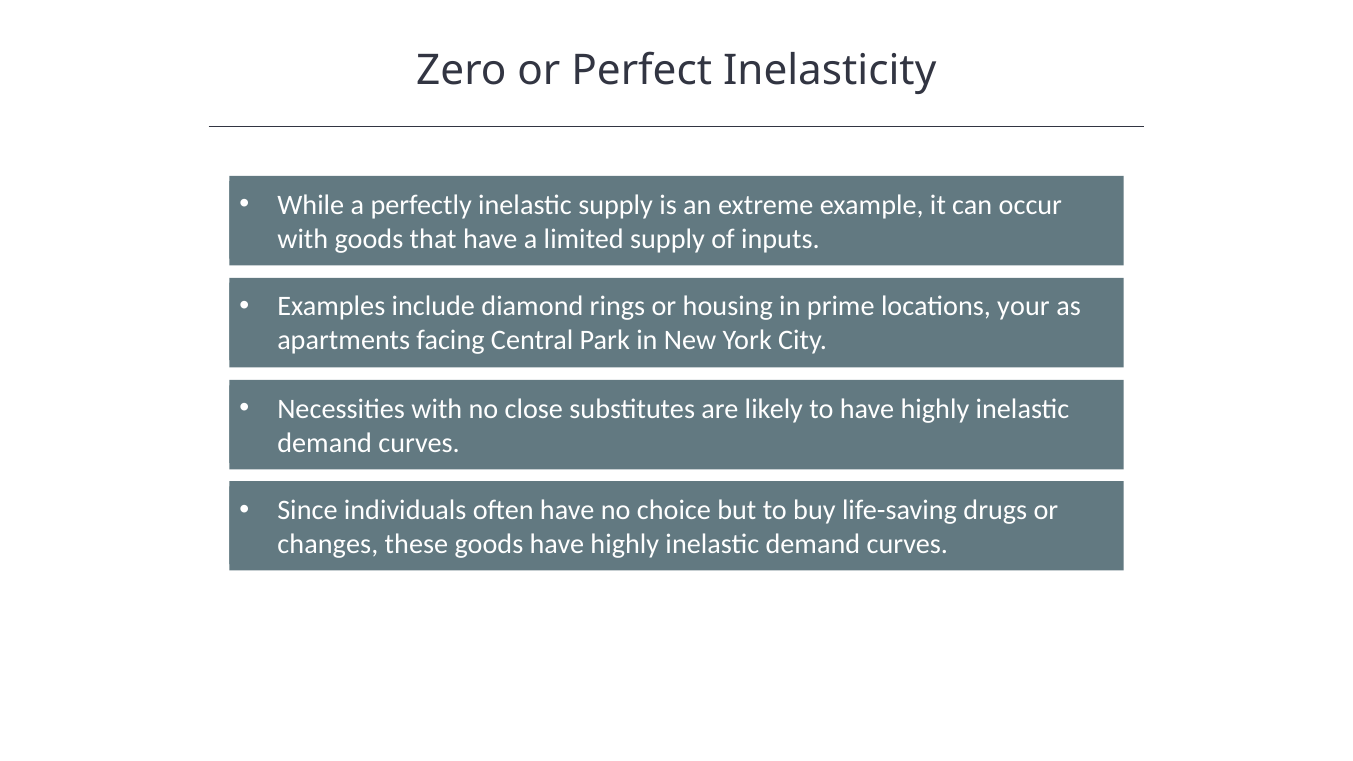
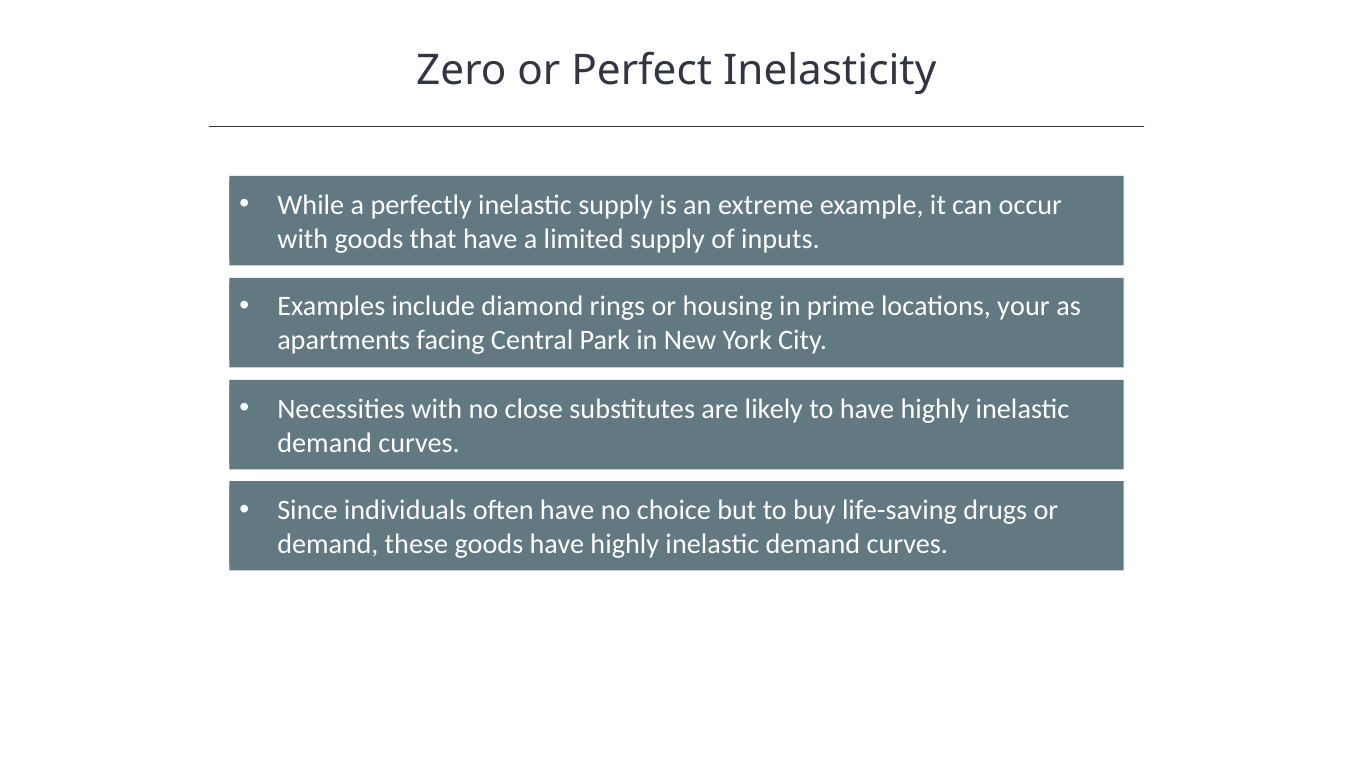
changes: changes -> demand (328, 544)
